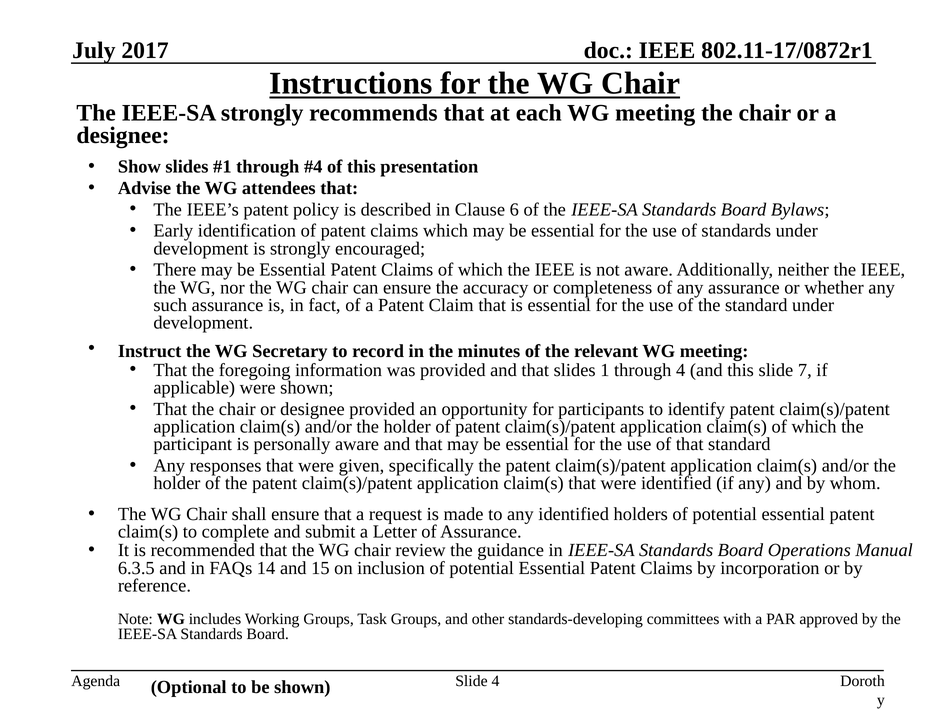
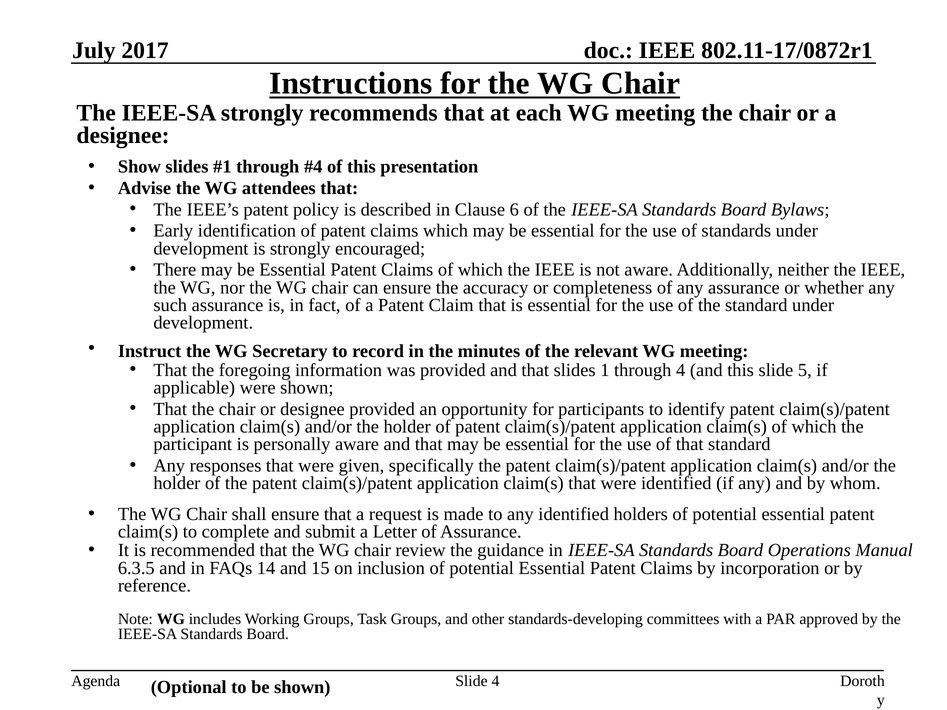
7: 7 -> 5 (805, 370)
